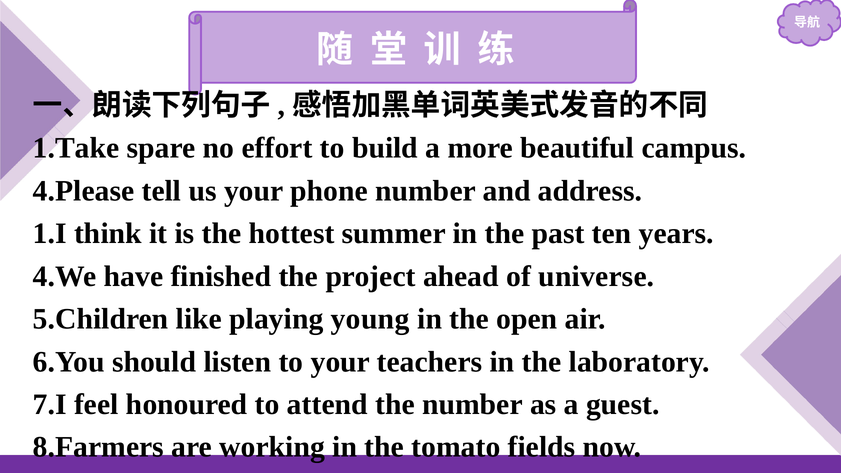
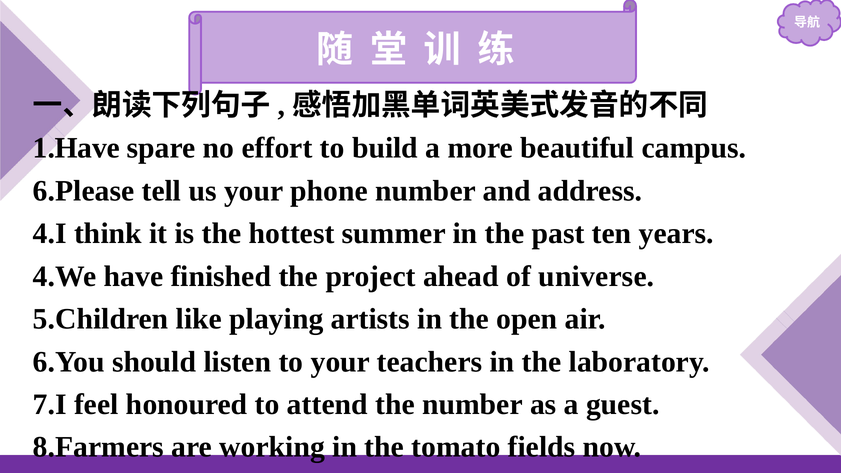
1.Take: 1.Take -> 1.Have (76, 148)
4.Please: 4.Please -> 6.Please (84, 191)
1.I: 1.I -> 4.I (50, 234)
young: young -> artists (370, 319)
